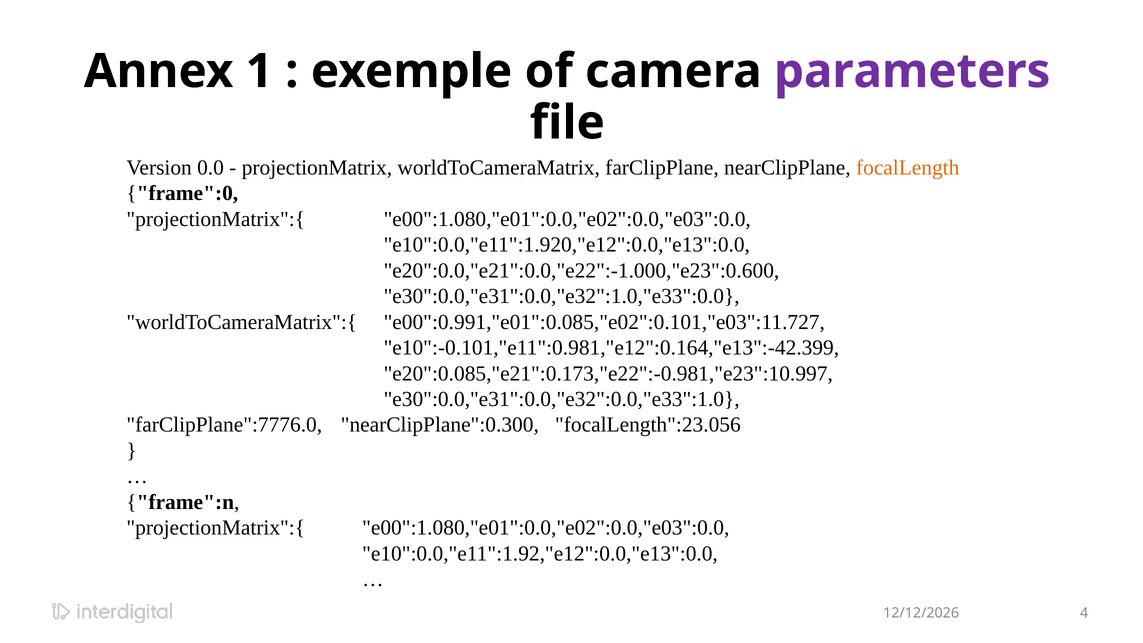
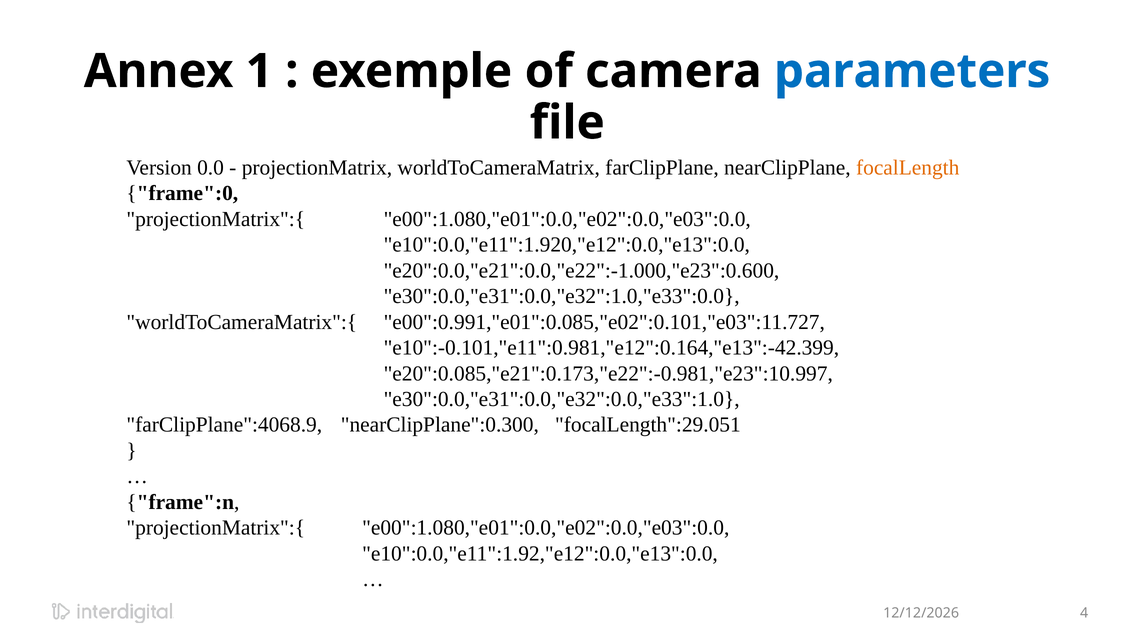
parameters colour: purple -> blue (912, 71)
farClipPlane":7776.0: farClipPlane":7776.0 -> farClipPlane":4068.9 (224, 425)
focalLength":23.056: focalLength":23.056 -> focalLength":29.051 (648, 425)
